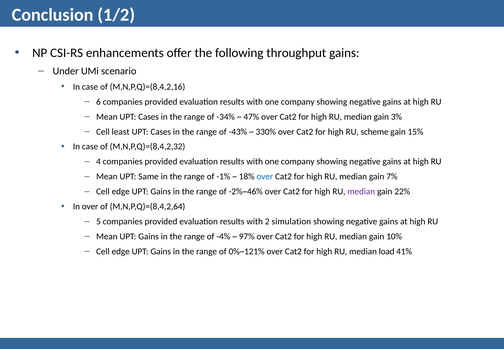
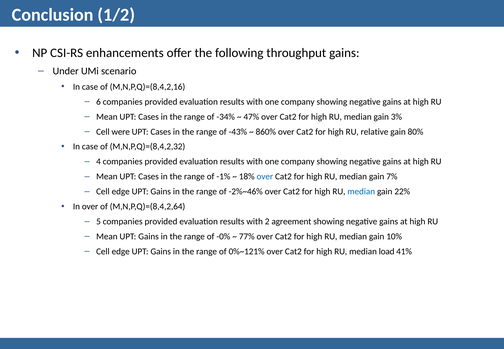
least: least -> were (121, 132)
330%: 330% -> 860% (266, 132)
scheme: scheme -> relative (375, 132)
15%: 15% -> 80% (416, 132)
Same: Same -> Cases (149, 177)
median colour: purple -> blue (361, 192)
simulation: simulation -> agreement (291, 221)
-4%: -4% -> -0% (223, 236)
97%: 97% -> 77% (247, 236)
